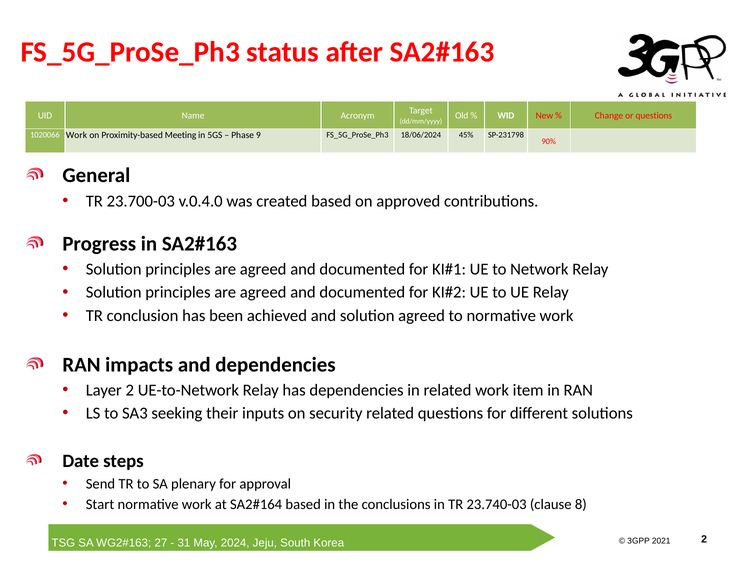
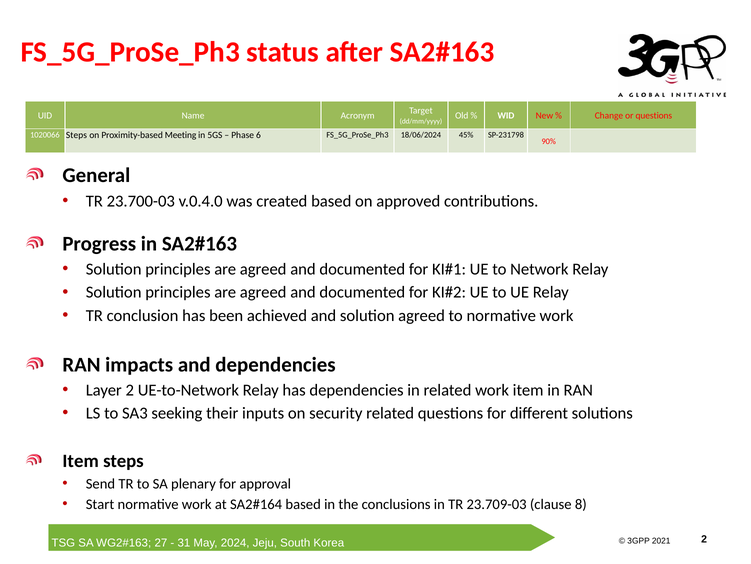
1020066 Work: Work -> Steps (76, 135)
9: 9 -> 6 (258, 135)
Date: Date -> Item (81, 461)
23.740-03: 23.740-03 -> 23.709-03 (497, 504)
